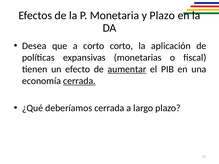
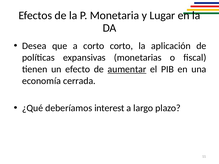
y Plazo: Plazo -> Lugar (162, 16)
cerrada underline: present -> none (79, 81)
deberíamos cerrada: cerrada -> interest (109, 108)
